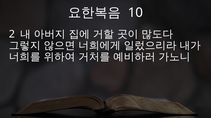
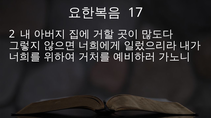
10: 10 -> 17 (135, 13)
